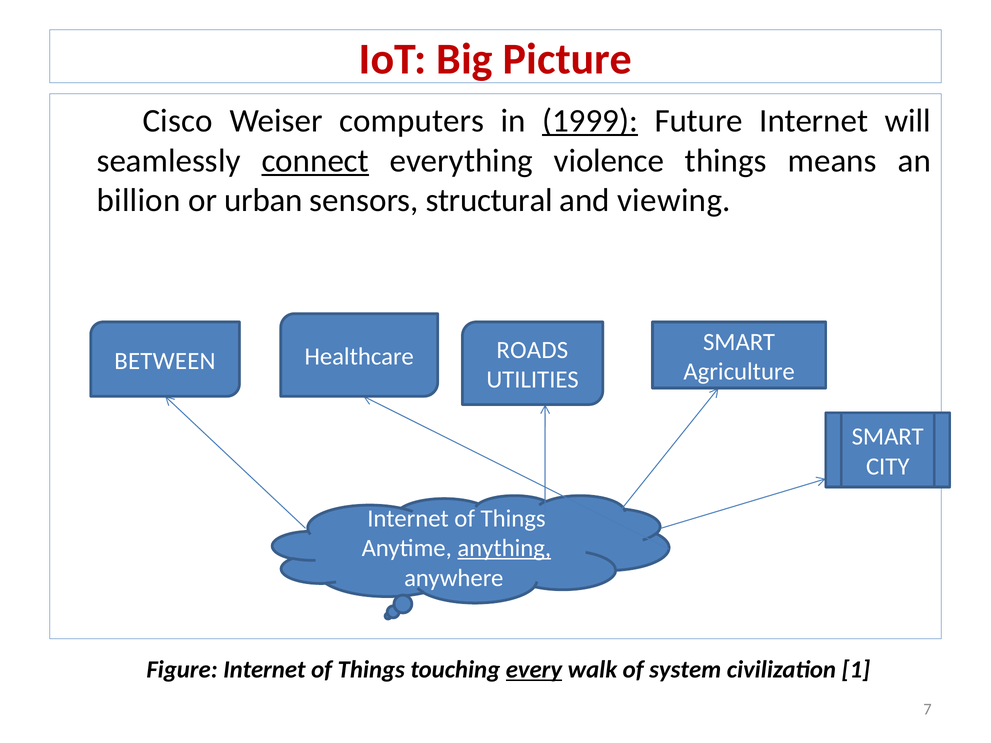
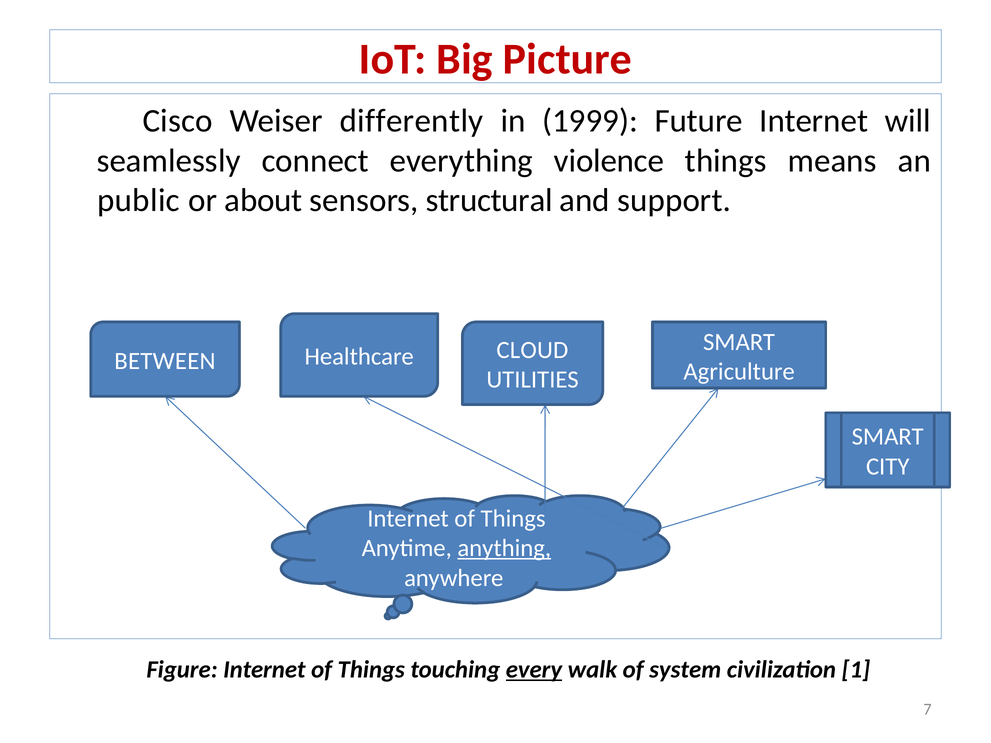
computers: computers -> differently (412, 121)
1999 underline: present -> none (590, 121)
connect underline: present -> none (315, 161)
billion: billion -> public (138, 200)
urban: urban -> about (263, 200)
viewing: viewing -> support (674, 200)
ROADS: ROADS -> CLOUD (532, 350)
